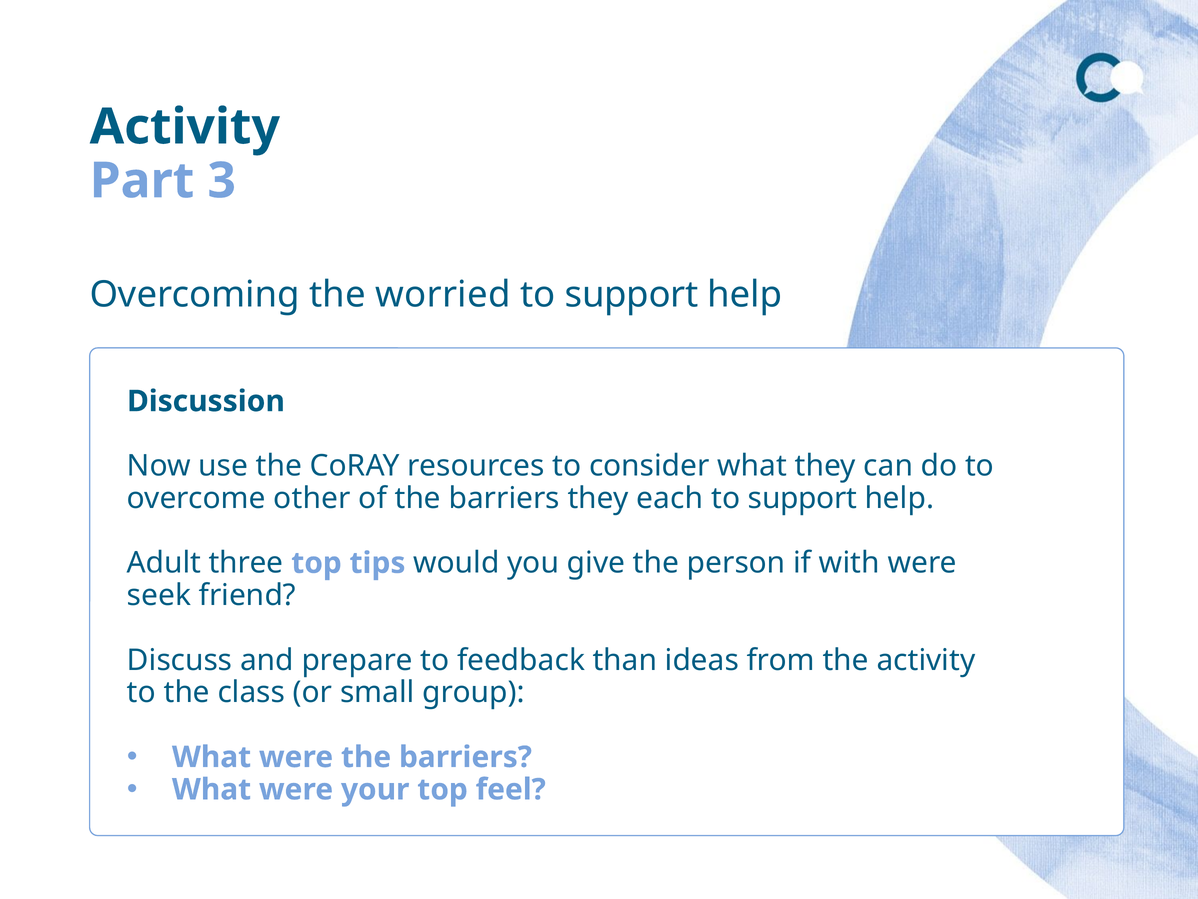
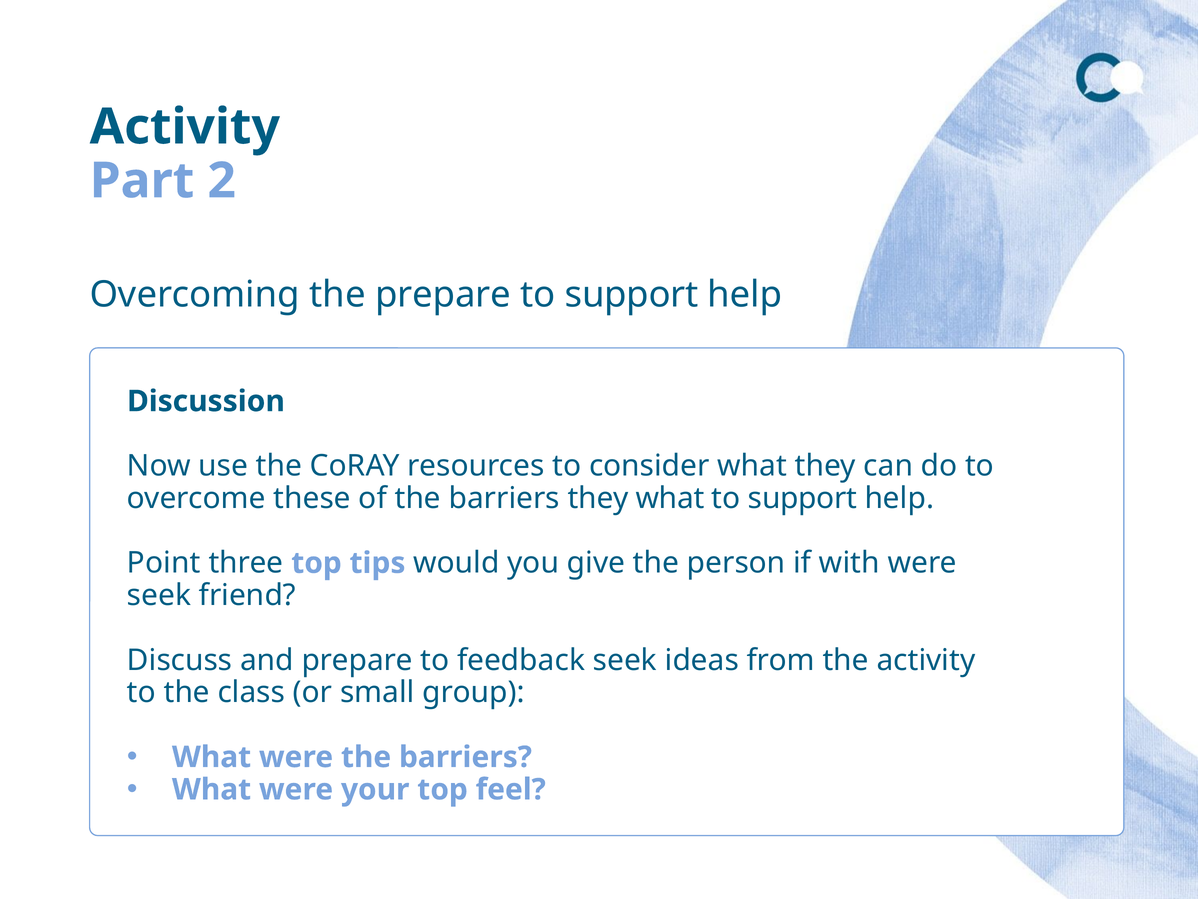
3: 3 -> 2 (222, 181)
the worried: worried -> prepare (443, 294)
other: other -> these (312, 498)
they each: each -> what (670, 498)
Adult: Adult -> Point (164, 563)
feedback than: than -> seek (625, 660)
